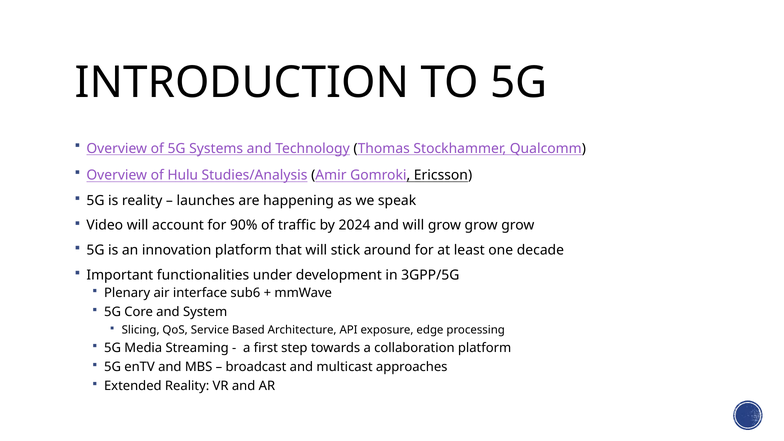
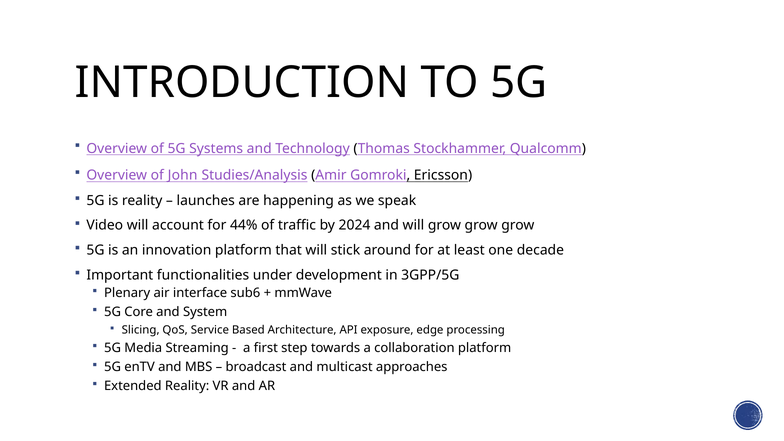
Hulu: Hulu -> John (183, 175)
90%: 90% -> 44% (244, 225)
